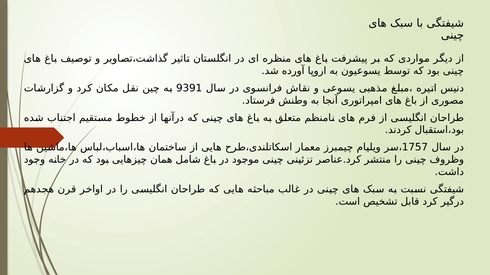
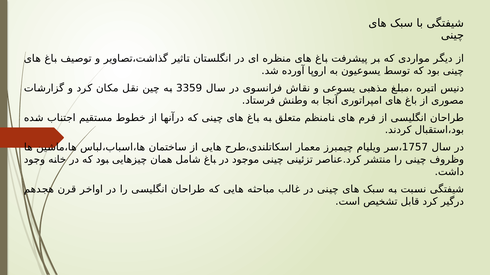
9391: 9391 -> 3359 (189, 88)
